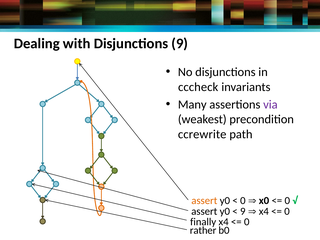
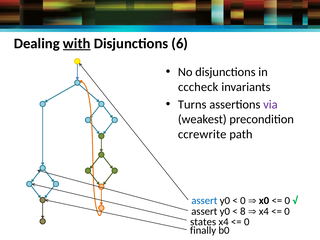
with underline: none -> present (77, 43)
Disjunctions 9: 9 -> 6 (180, 43)
Many: Many -> Turns (192, 104)
assert colour: orange -> blue (204, 201)
9: 9 -> 8 (243, 211)
finally: finally -> states (203, 222)
rather: rather -> finally (203, 230)
